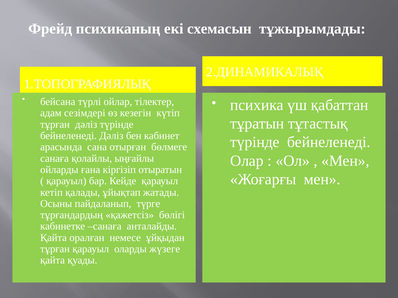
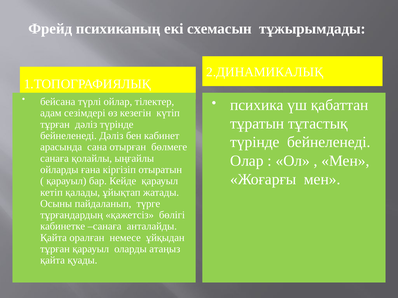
жүзеге: жүзеге -> атаңыз (165, 249)
